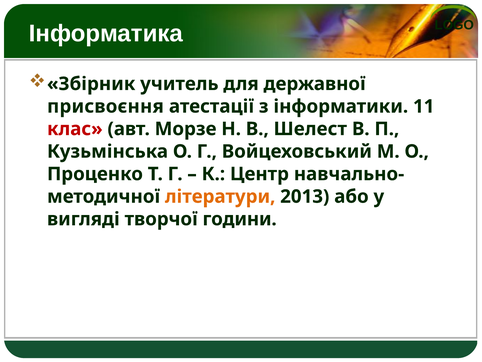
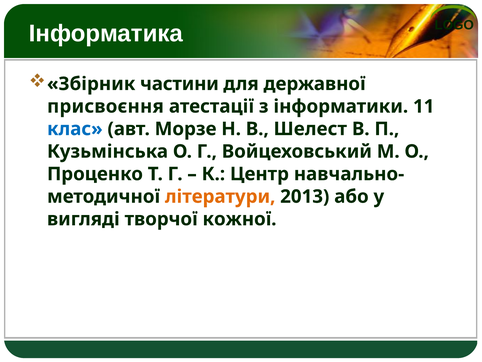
учитель: учитель -> частини (179, 84)
клас colour: red -> blue (75, 129)
години: години -> кожної (239, 219)
